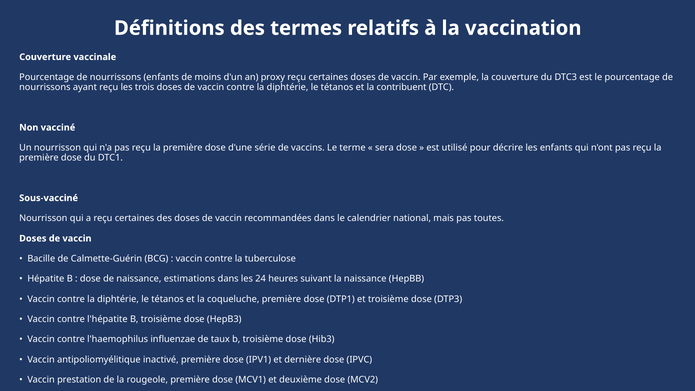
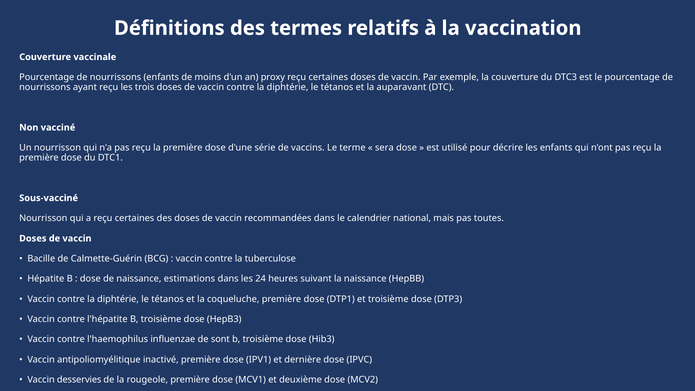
contribuent: contribuent -> auparavant (401, 87)
taux: taux -> sont (220, 339)
prestation: prestation -> desservies (79, 380)
